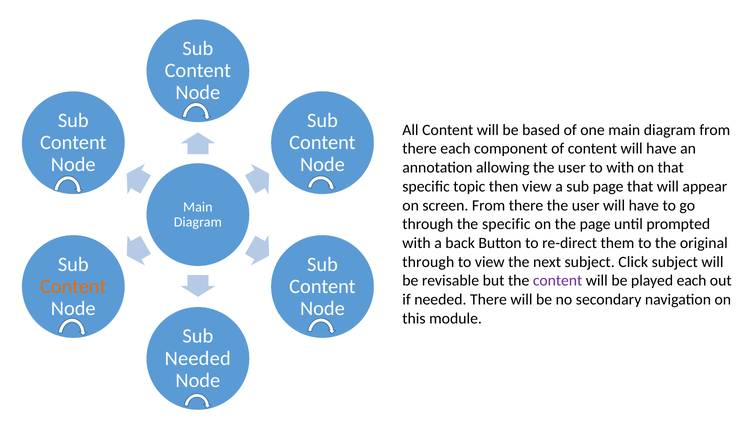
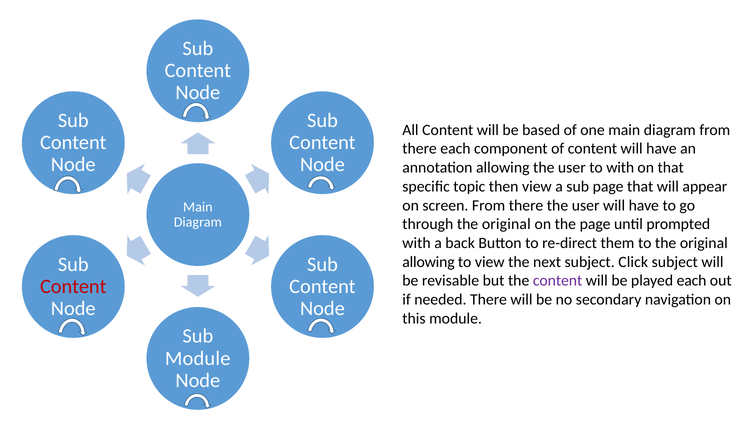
through the specific: specific -> original (506, 224)
through: through -> allowing (428, 262)
Content colour: orange -> red (73, 286)
Needed: Needed -> Module (198, 358)
